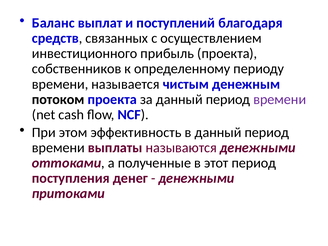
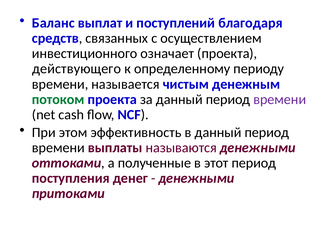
прибыль: прибыль -> означает (167, 54)
собственников: собственников -> действующего (77, 69)
потоком colour: black -> green (58, 99)
